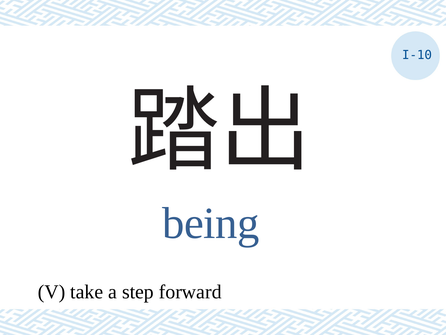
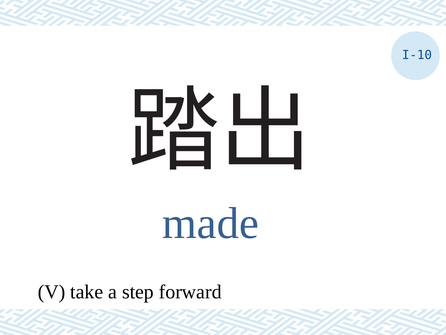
being: being -> made (211, 223)
